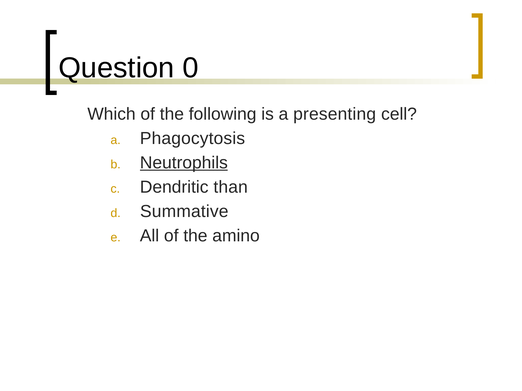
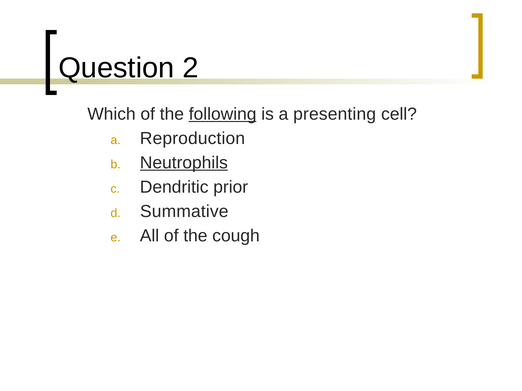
0: 0 -> 2 (190, 68)
following underline: none -> present (223, 114)
Phagocytosis: Phagocytosis -> Reproduction (192, 139)
than: than -> prior (231, 187)
amino: amino -> cough (236, 236)
